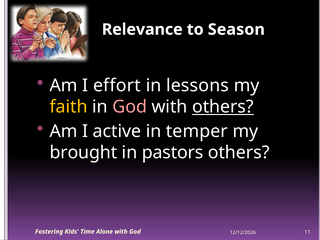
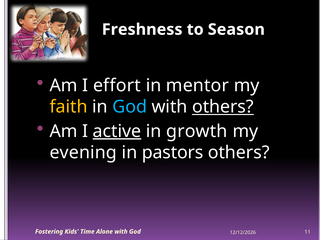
Relevance: Relevance -> Freshness (142, 29)
lessons: lessons -> mentor (197, 85)
God colour: pink -> light blue (130, 107)
active underline: none -> present (117, 131)
temper: temper -> growth (197, 131)
brought: brought -> evening (83, 153)
